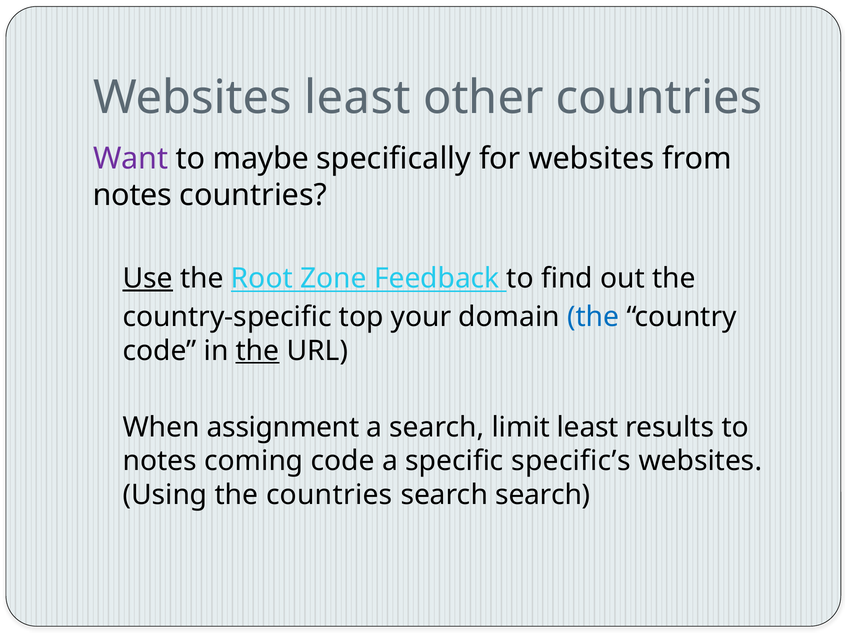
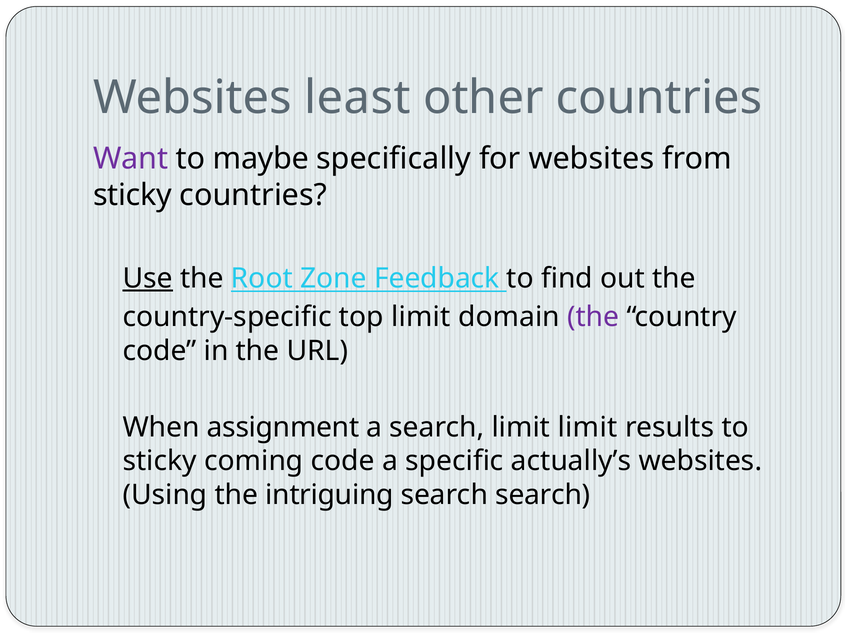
notes: notes -> sticky (132, 195)
top your: your -> limit (421, 317)
the colour: blue -> purple (593, 317)
the underline: present -> none (258, 351)
limit least: least -> limit (587, 427)
notes: notes -> sticky (160, 461)
specific’s: specific’s -> actually’s (571, 461)
the countries: countries -> intriguing (330, 495)
